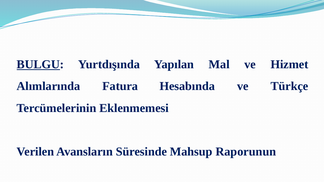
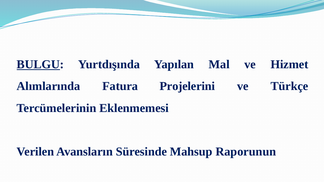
Hesabında: Hesabında -> Projelerini (187, 86)
